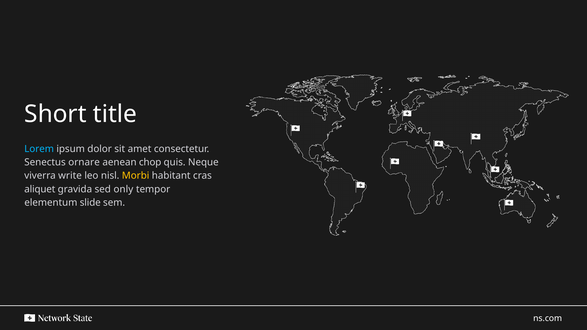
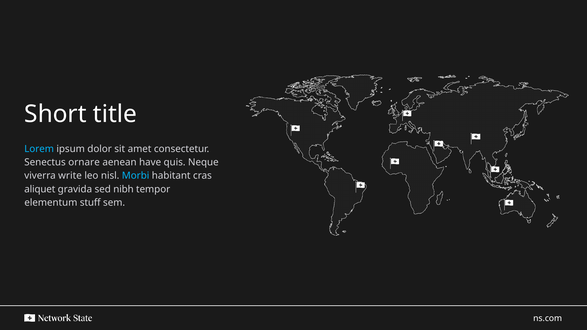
chop: chop -> have (150, 162)
Morbi colour: yellow -> light blue (136, 176)
only: only -> nibh (124, 189)
slide: slide -> stuff (90, 203)
